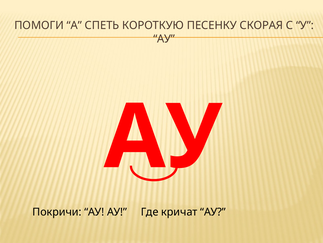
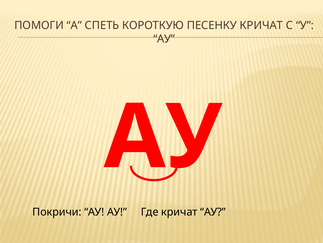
ПЕСЕНКУ СКОРАЯ: СКОРАЯ -> КРИЧАТ (261, 25)
